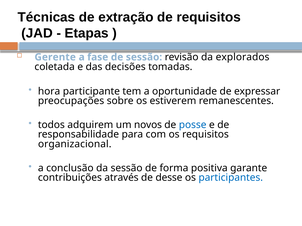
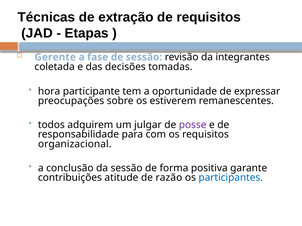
explorados: explorados -> integrantes (243, 57)
novos: novos -> julgar (148, 125)
posse colour: blue -> purple (193, 125)
através: através -> atitude (121, 178)
desse: desse -> razão (169, 178)
